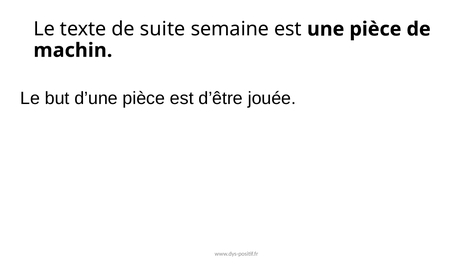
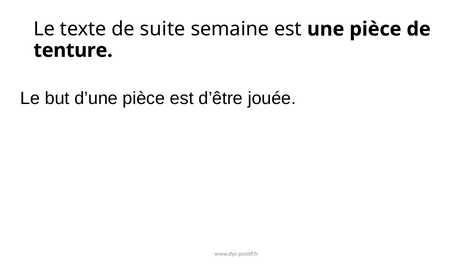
machin: machin -> tenture (73, 50)
